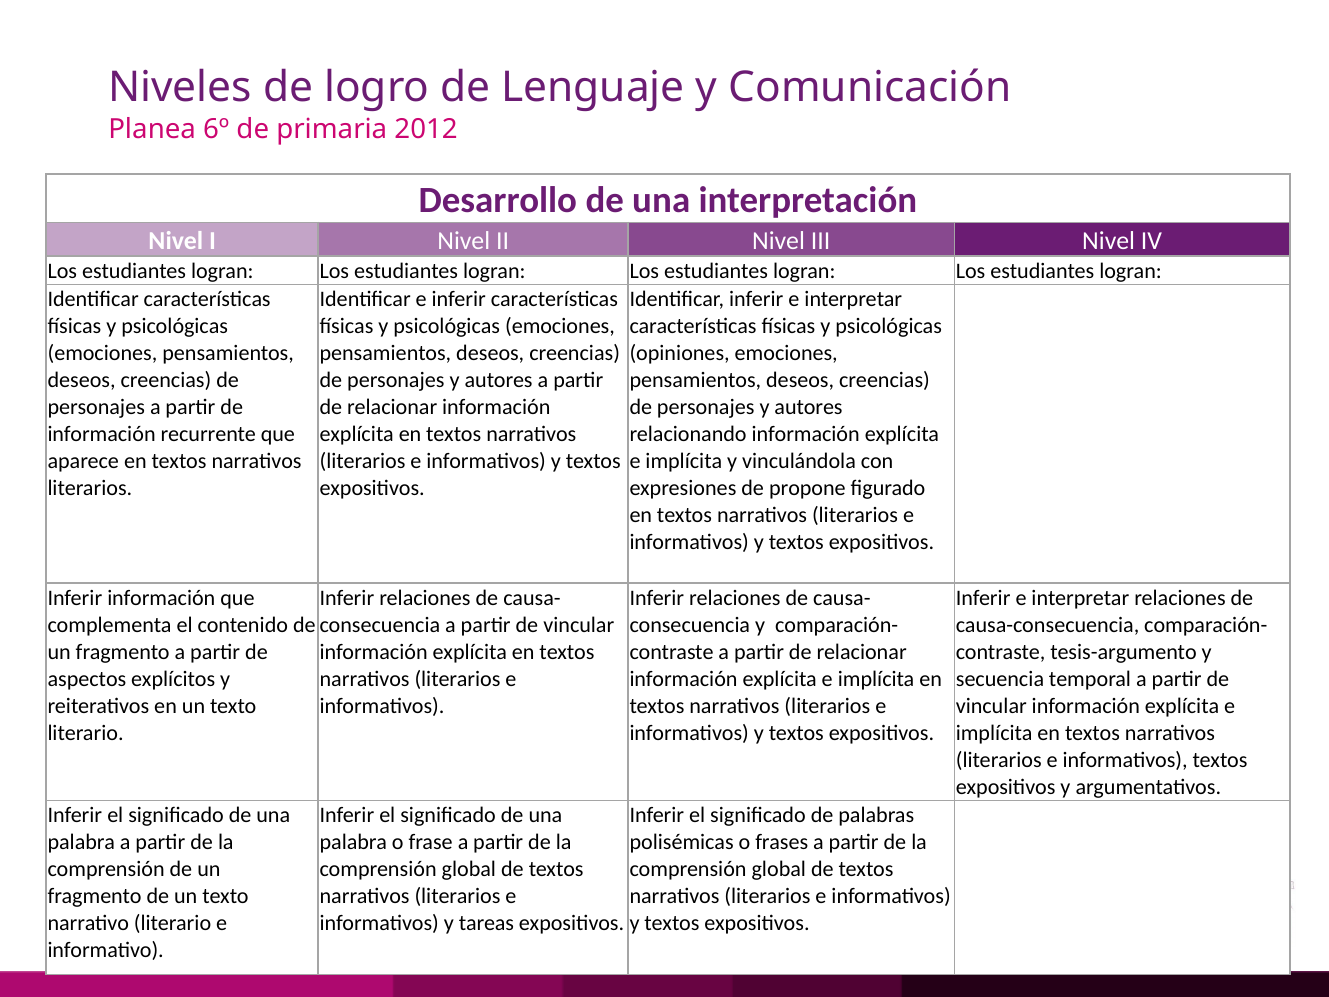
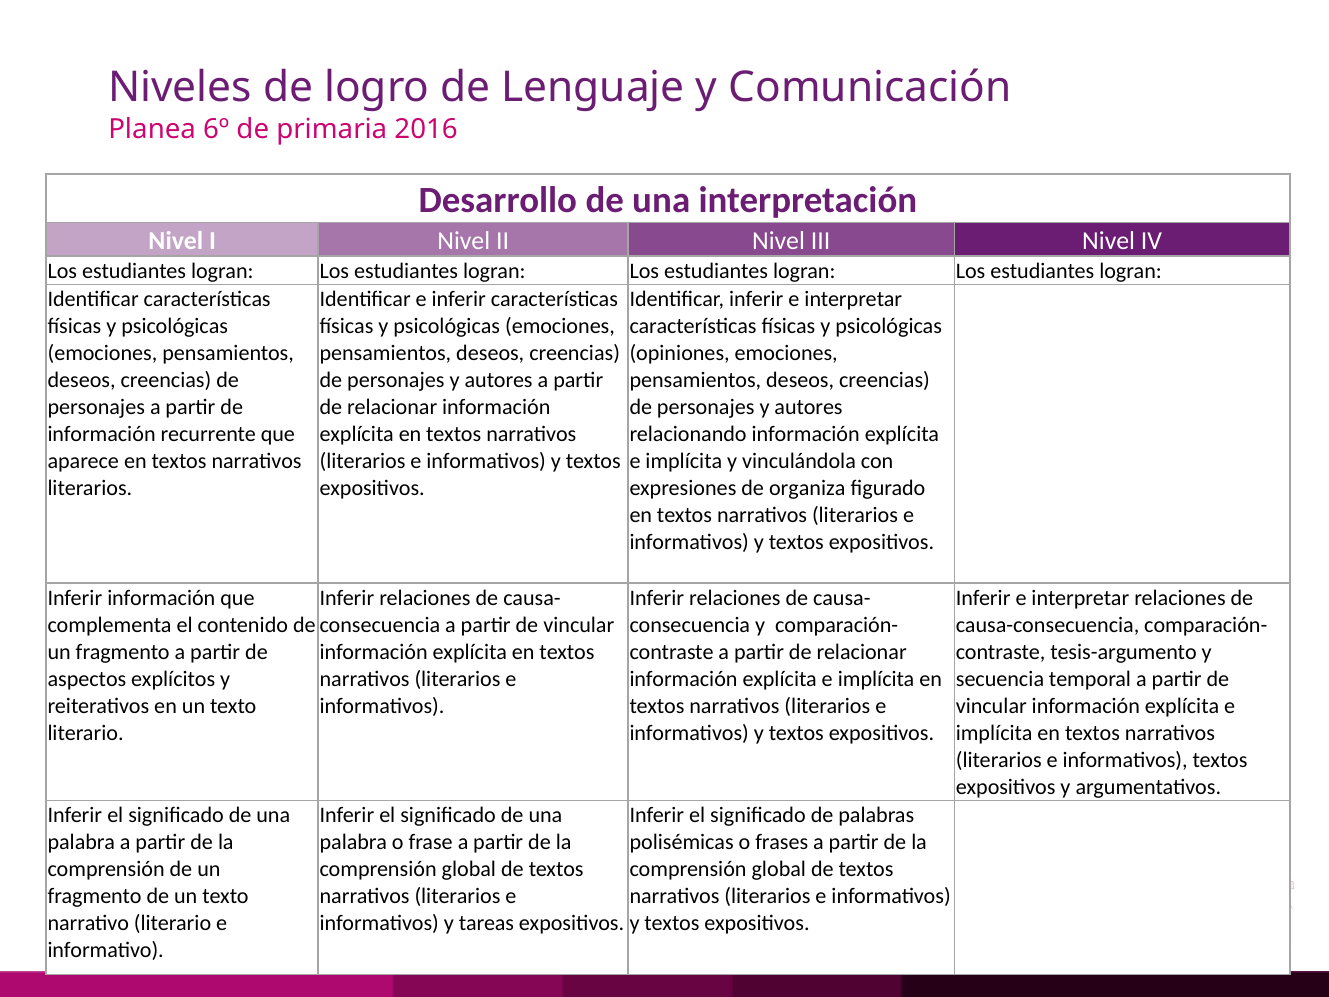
2012: 2012 -> 2016 (426, 130)
propone: propone -> organiza (807, 489)
